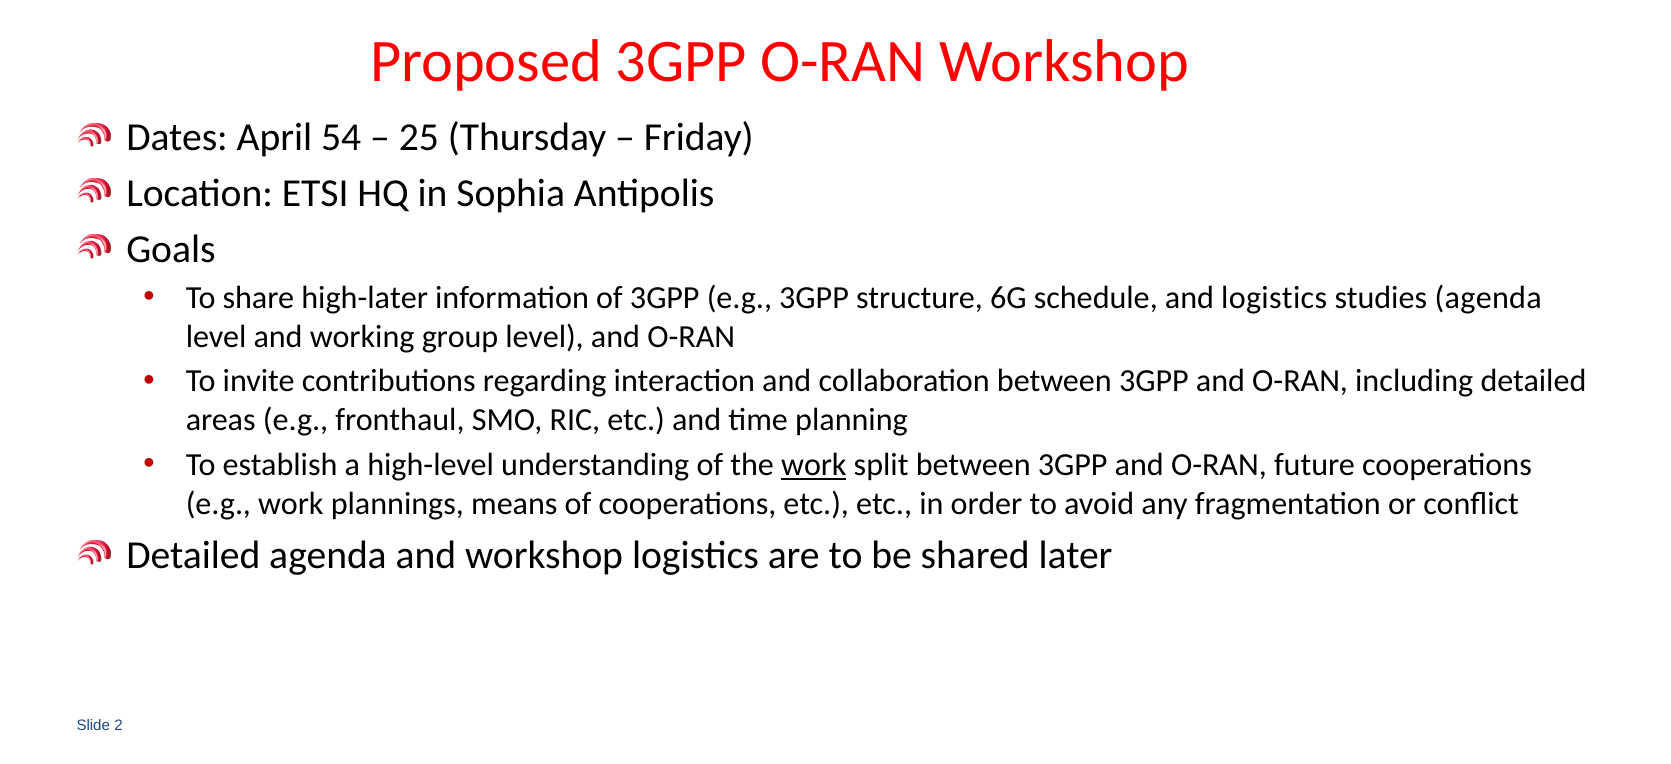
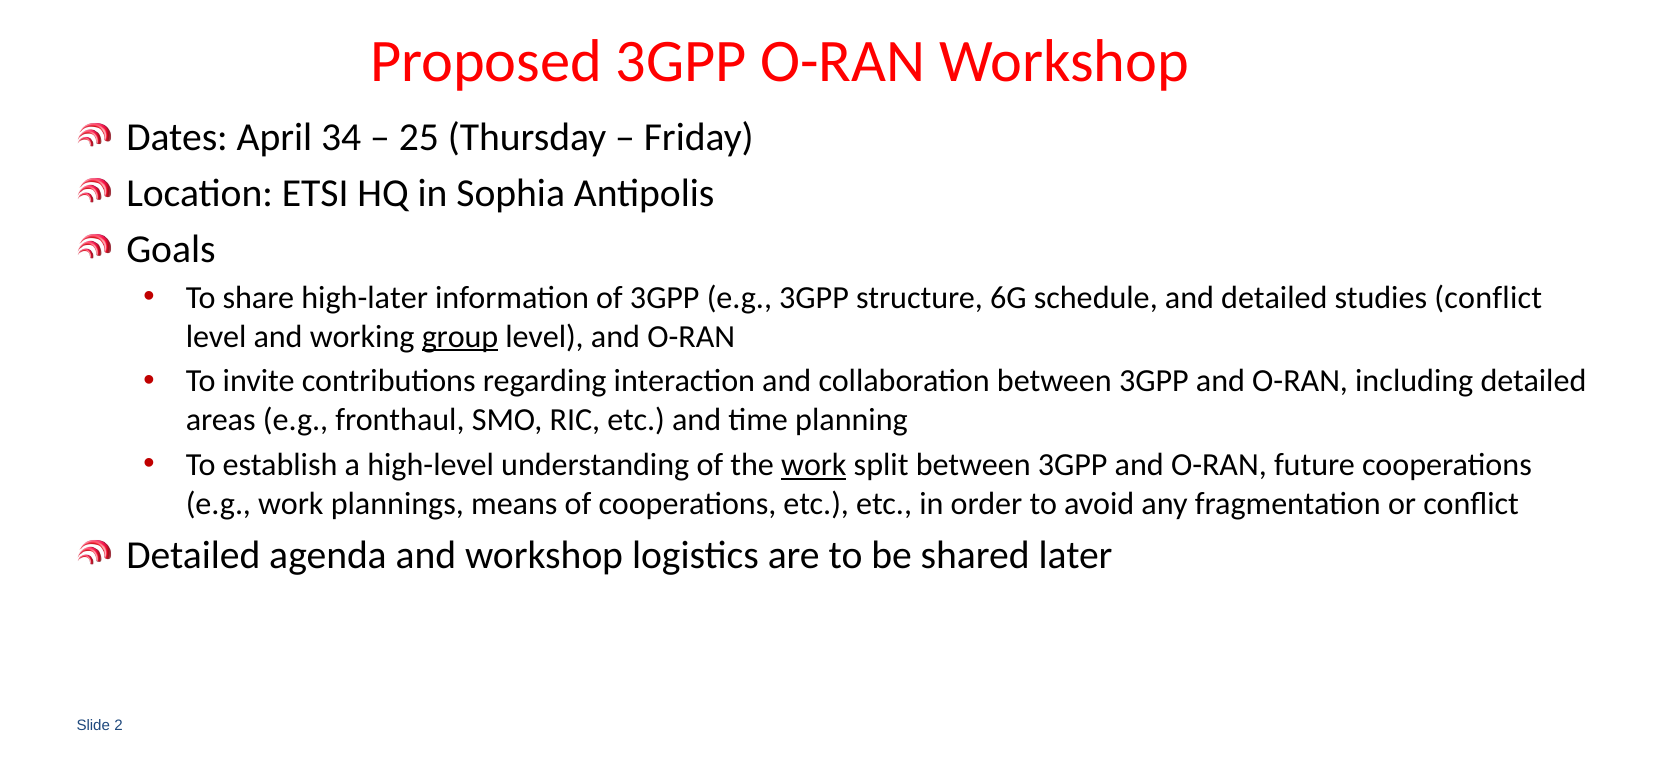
54: 54 -> 34 (341, 138)
and logistics: logistics -> detailed (1274, 298)
studies agenda: agenda -> conflict (1488, 298)
group underline: none -> present (460, 337)
